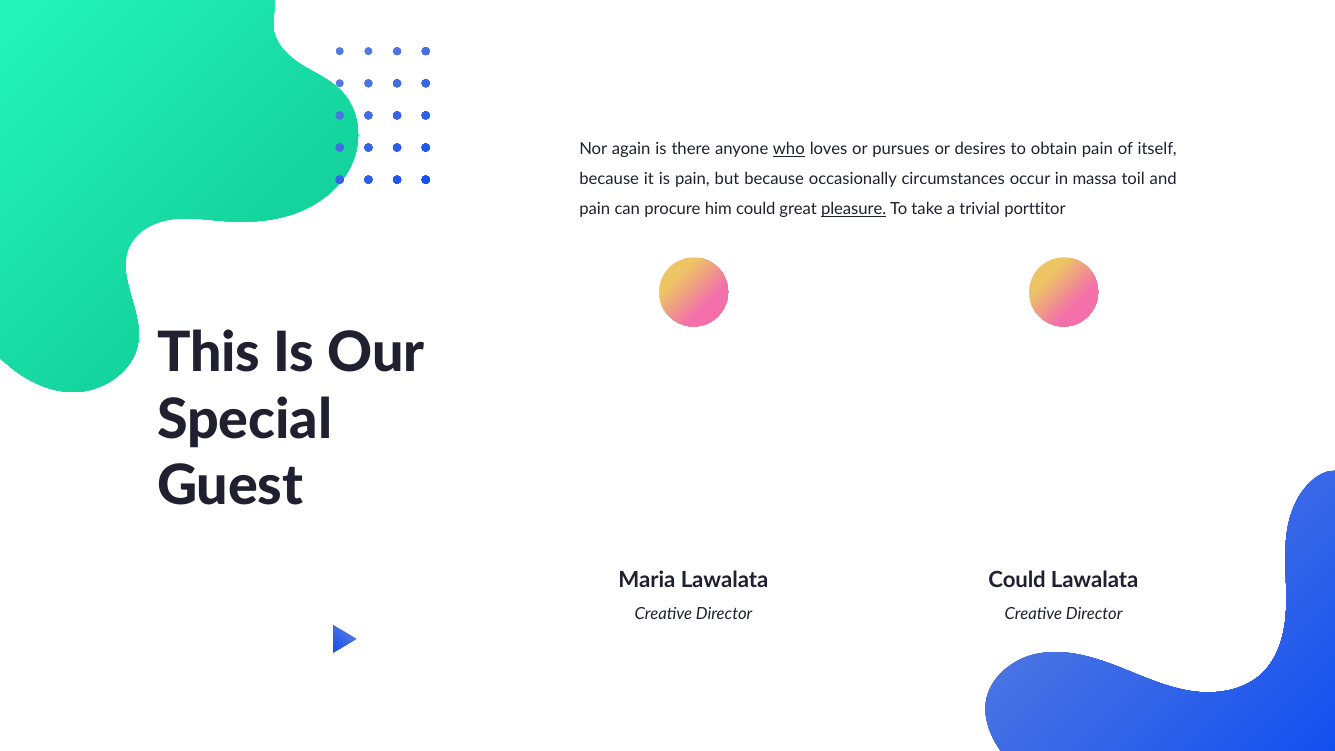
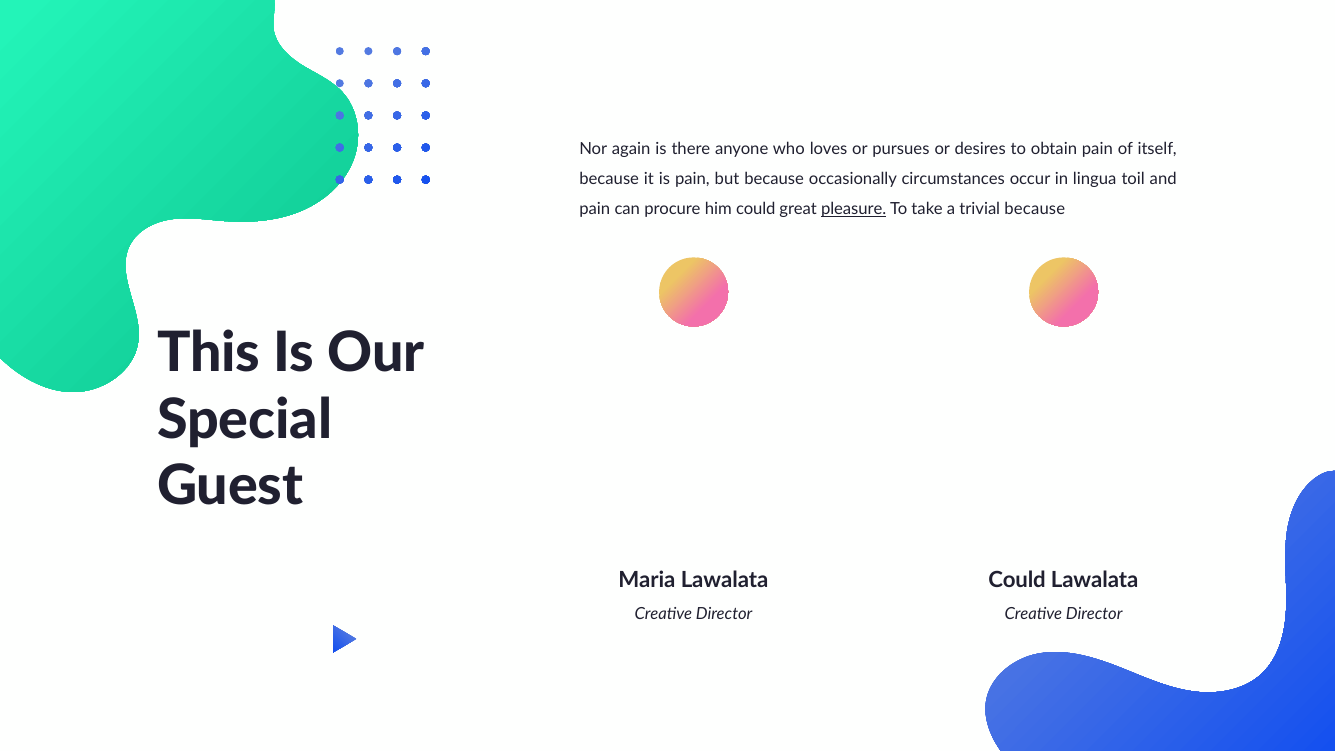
who underline: present -> none (789, 149)
massa: massa -> lingua (1095, 179)
trivial porttitor: porttitor -> because (1035, 209)
